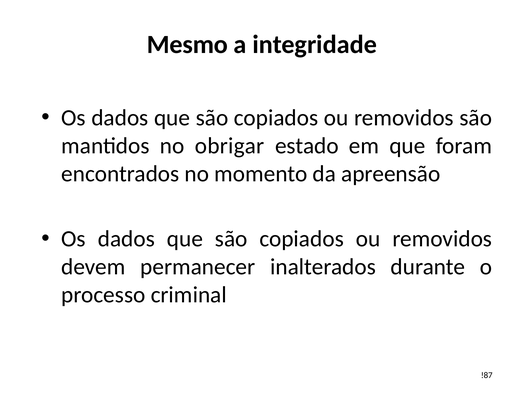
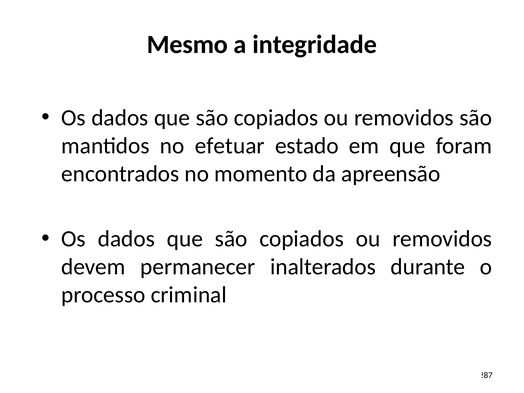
obrigar: obrigar -> efetuar (230, 146)
